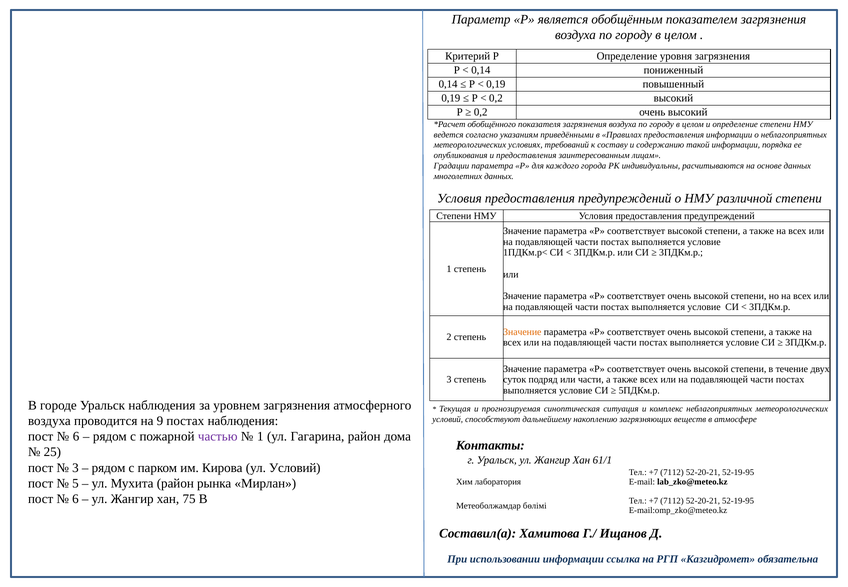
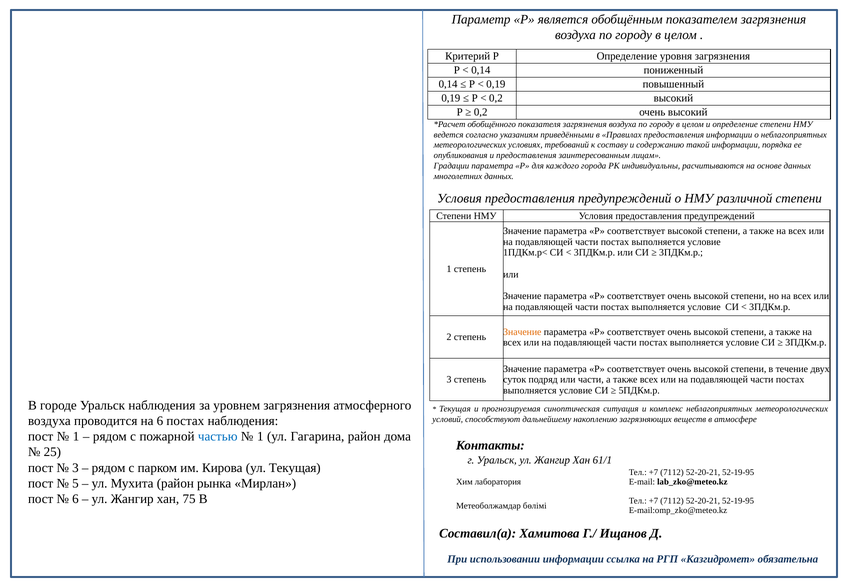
на 9: 9 -> 6 (160, 421)
6: 6 -> 1 (76, 437)
частью colour: purple -> blue (218, 437)
ул Условий: Условий -> Текущая (295, 468)
